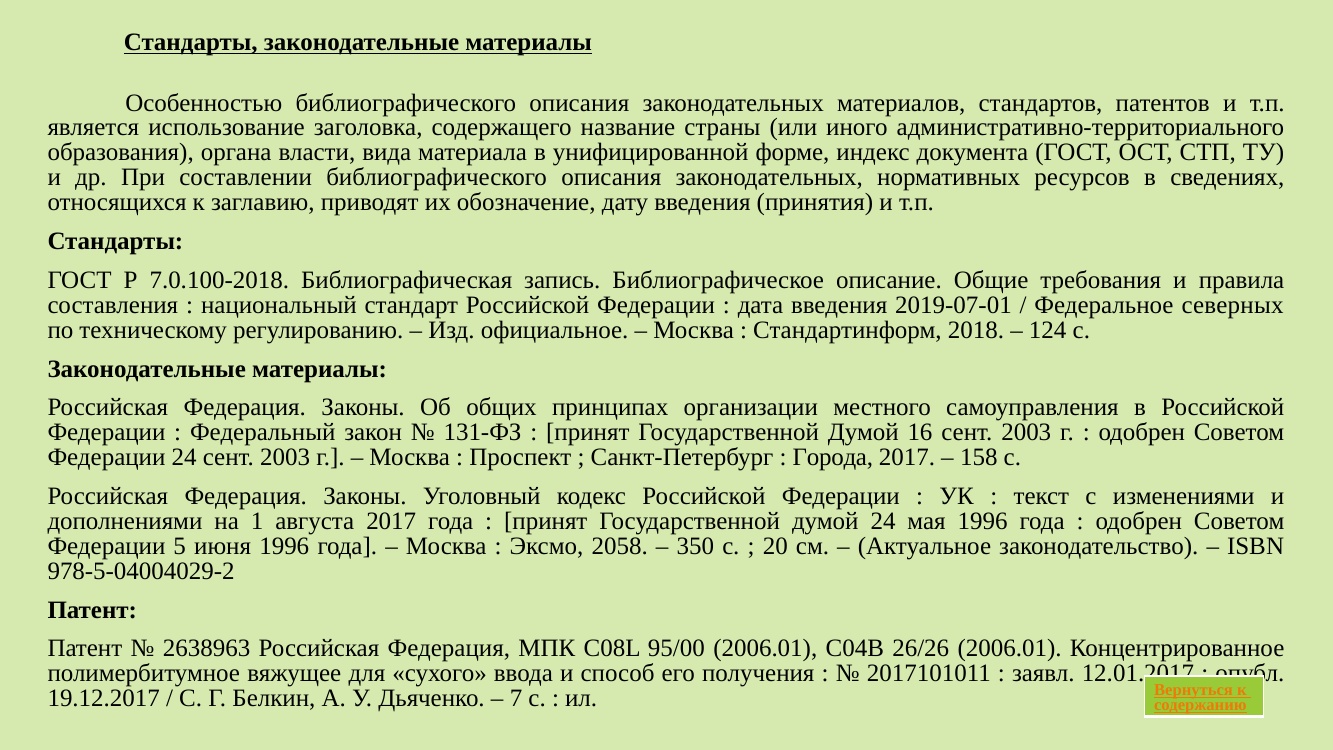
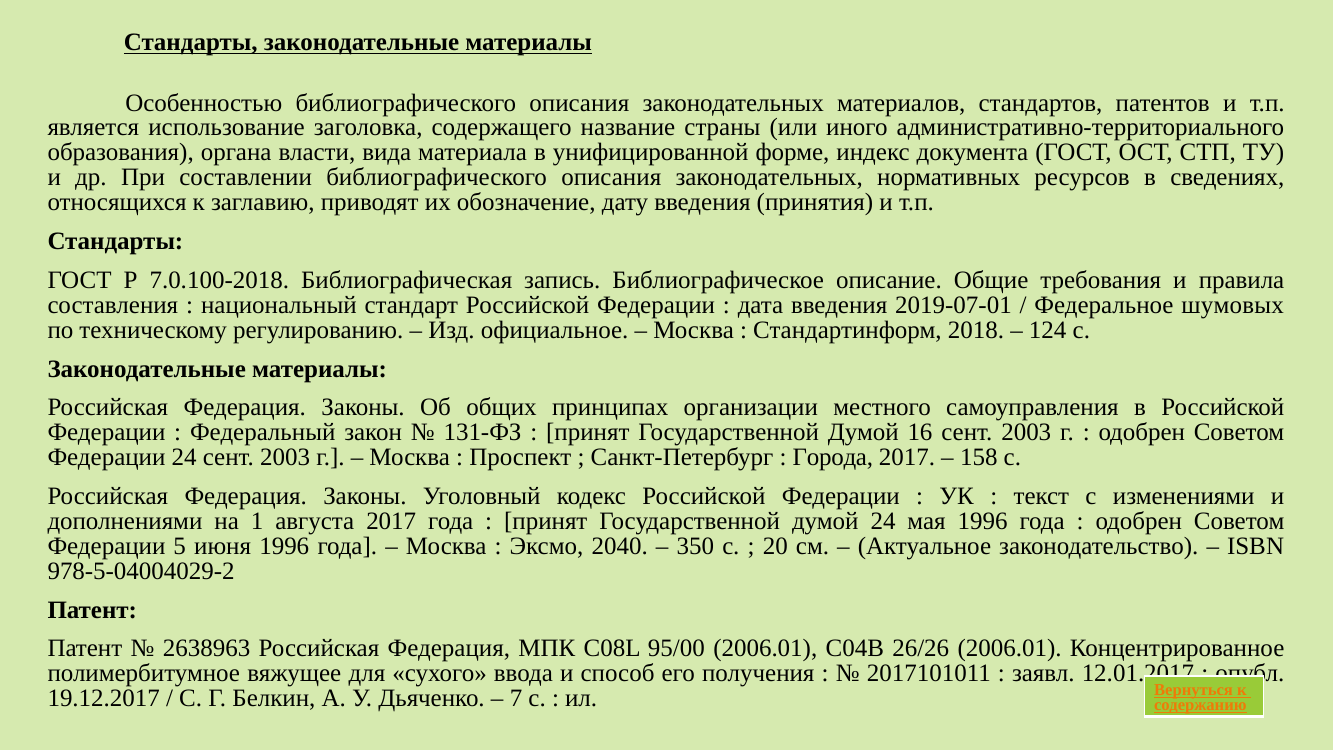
северных: северных -> шумовых (1233, 305)
2058: 2058 -> 2040 (620, 546)
